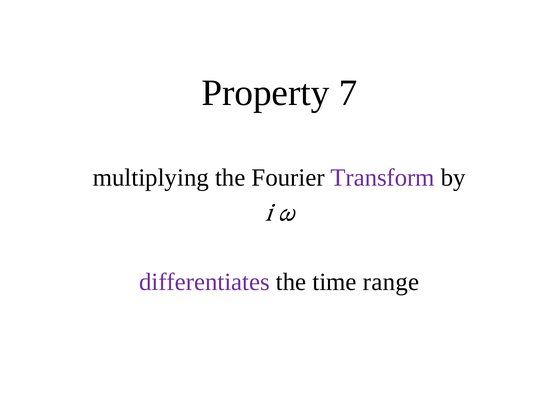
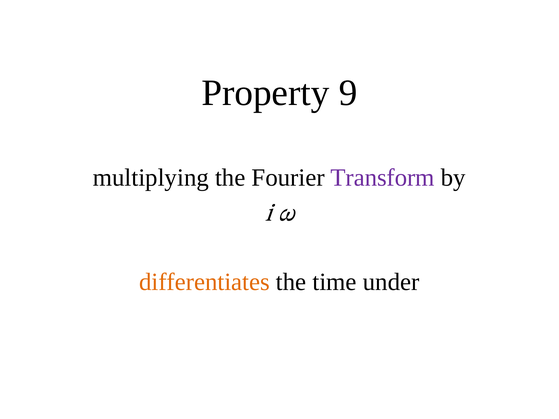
7: 7 -> 9 (348, 93)
differentiates colour: purple -> orange (204, 282)
range: range -> under (391, 282)
